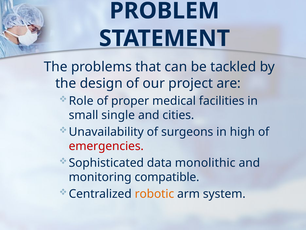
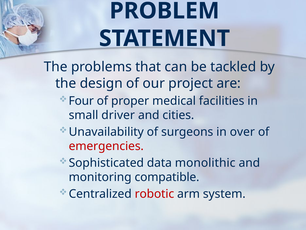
Role: Role -> Four (81, 101)
single: single -> driver (118, 115)
high: high -> over (242, 132)
robotic colour: orange -> red (154, 194)
